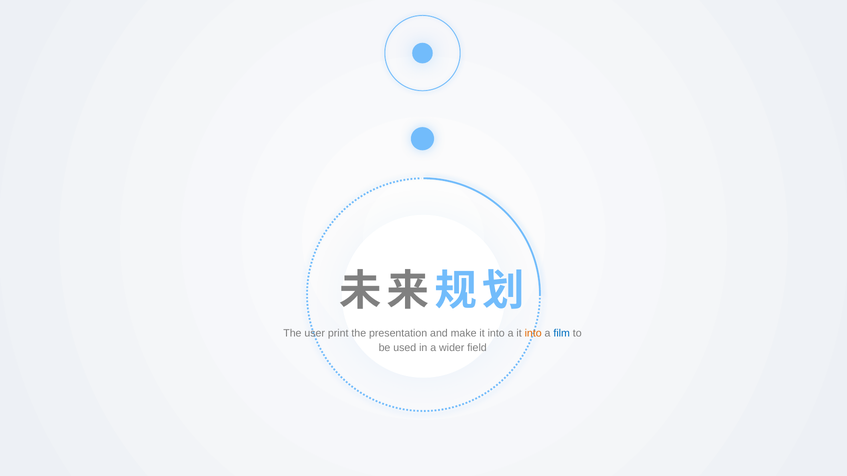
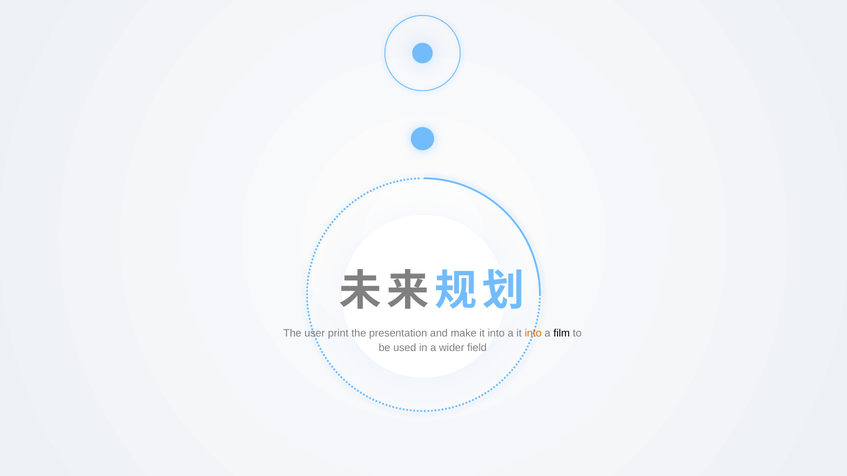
film colour: blue -> black (562, 334)
